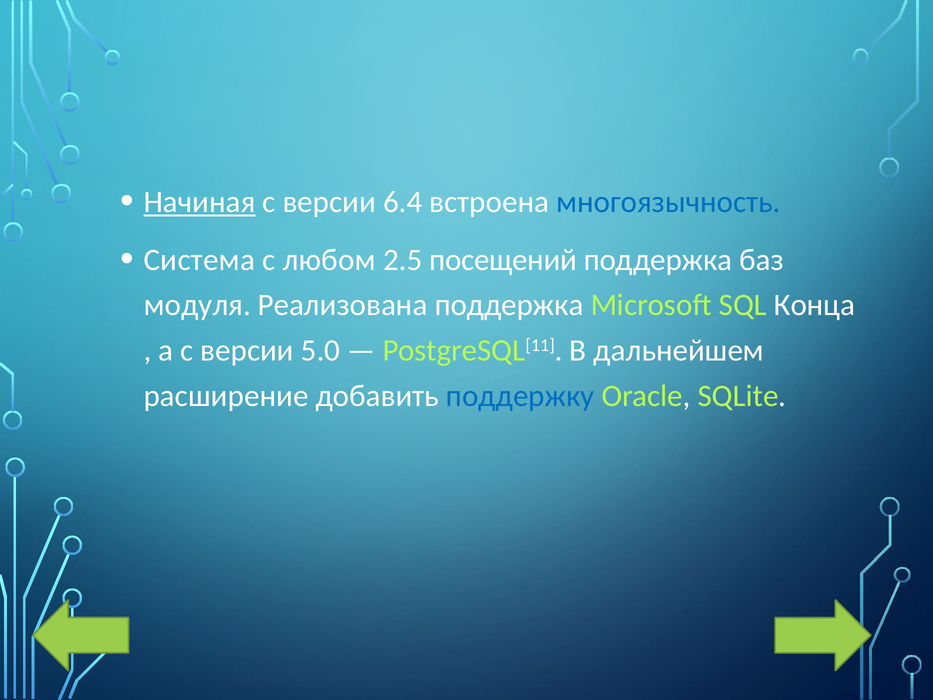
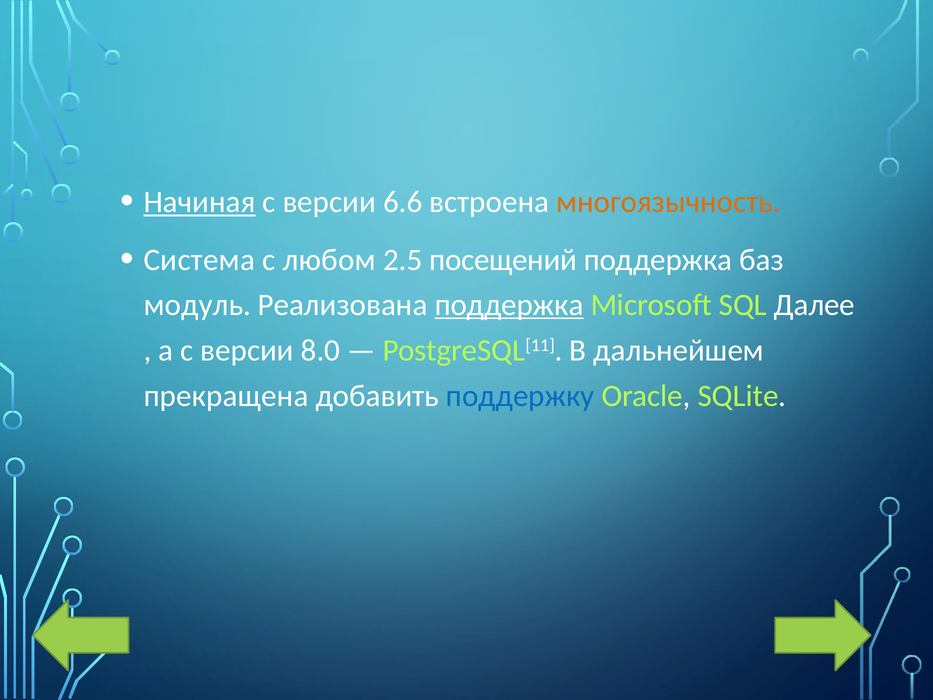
6.4: 6.4 -> 6.6 (403, 202)
многоязычность colour: blue -> orange (668, 202)
модуля: модуля -> модуль (197, 305)
поддержка underline: none -> present (509, 305)
Конца: Конца -> Далее (814, 305)
5.0: 5.0 -> 8.0 (320, 350)
расширение: расширение -> прекращена (226, 396)
